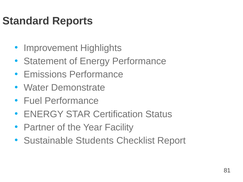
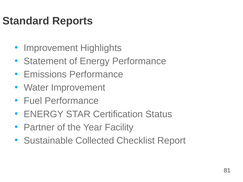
Water Demonstrate: Demonstrate -> Improvement (78, 88)
Students: Students -> Collected (95, 141)
